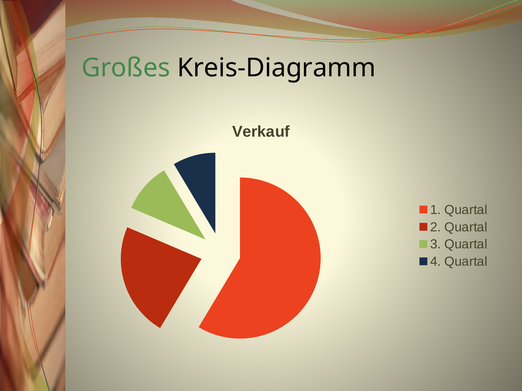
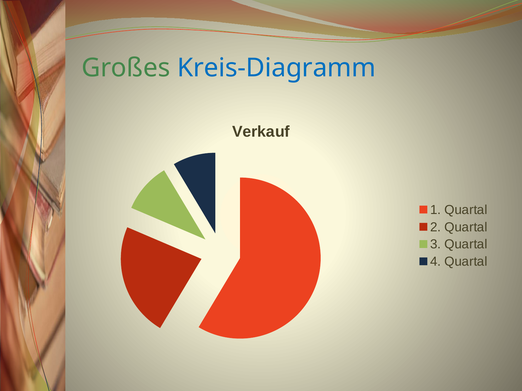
Kreis-Diagramm colour: black -> blue (277, 68)
